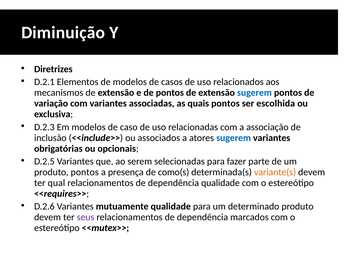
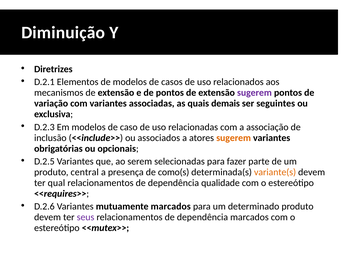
sugerem colour: blue -> purple (254, 93)
quais pontos: pontos -> demais (226, 103)
escolhida: escolhida -> seguintes (276, 103)
sugerem colour: blue -> orange (234, 138)
produto pontos: pontos -> central (85, 172)
mutuamente qualidade: qualidade -> marcados (171, 206)
